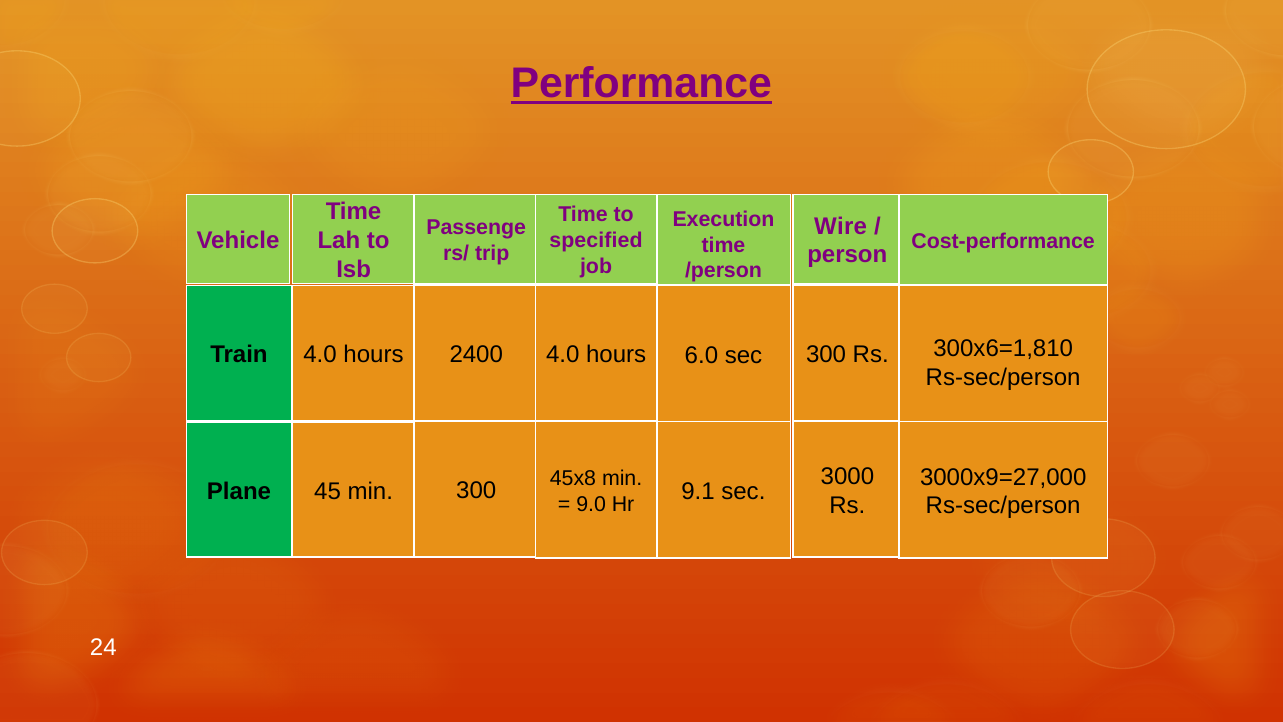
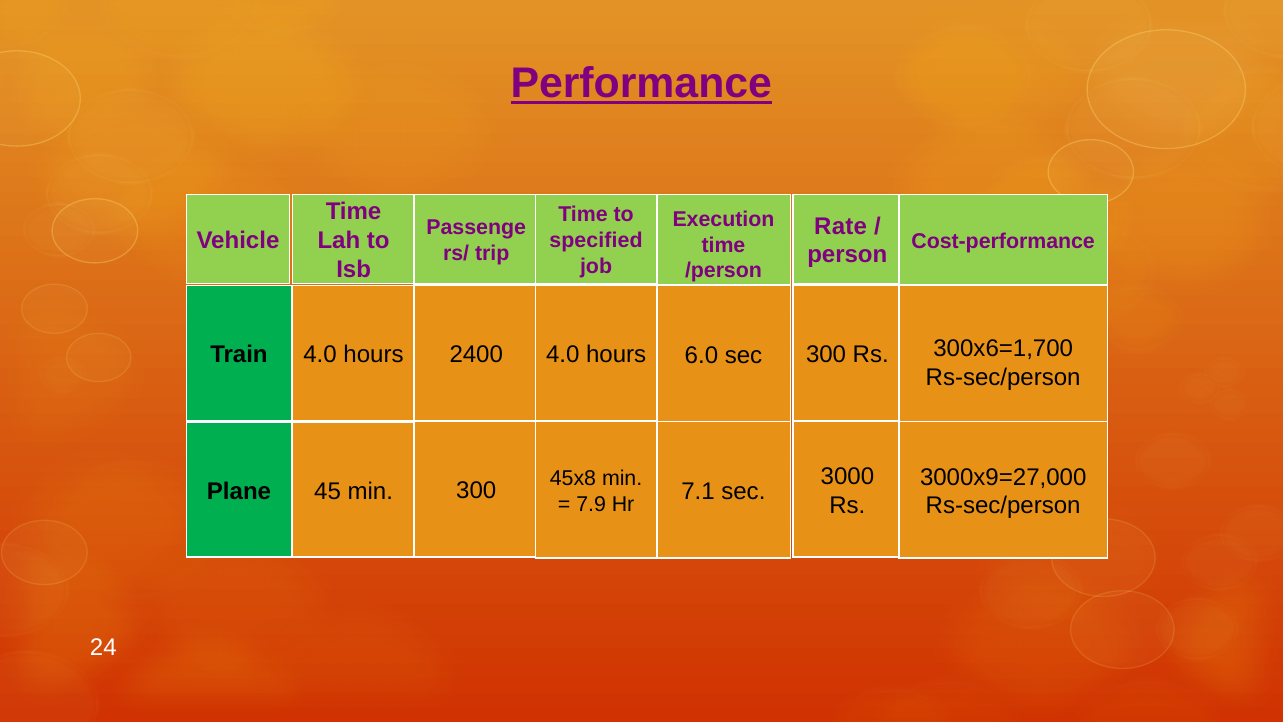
Wire: Wire -> Rate (841, 226)
300x6=1,810: 300x6=1,810 -> 300x6=1,700 (1003, 348)
9.1: 9.1 -> 7.1 (698, 491)
9.0: 9.0 -> 7.9 (591, 504)
